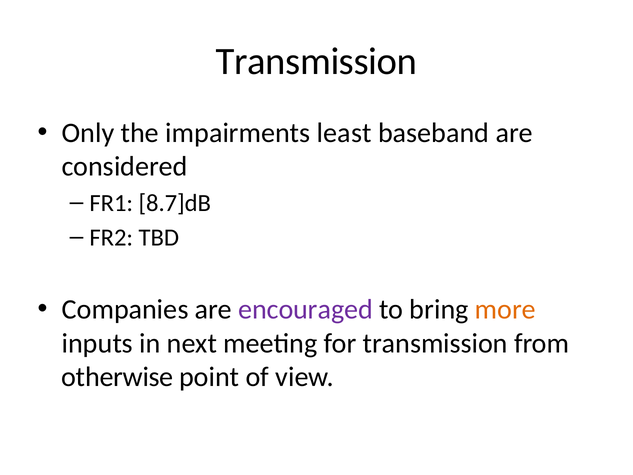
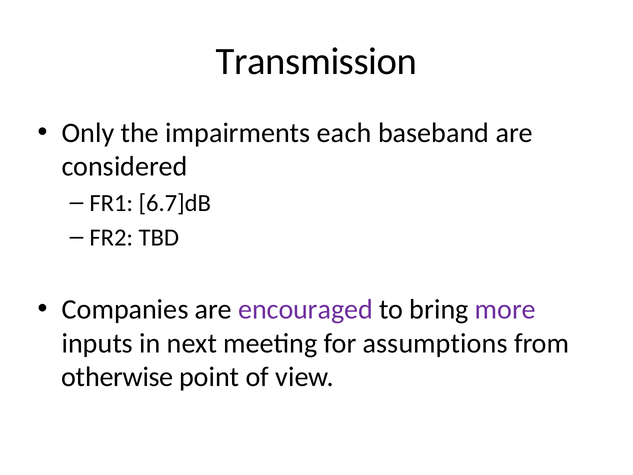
least: least -> each (344, 133)
8.7]dB: 8.7]dB -> 6.7]dB (175, 203)
more colour: orange -> purple (505, 309)
for transmission: transmission -> assumptions (435, 343)
